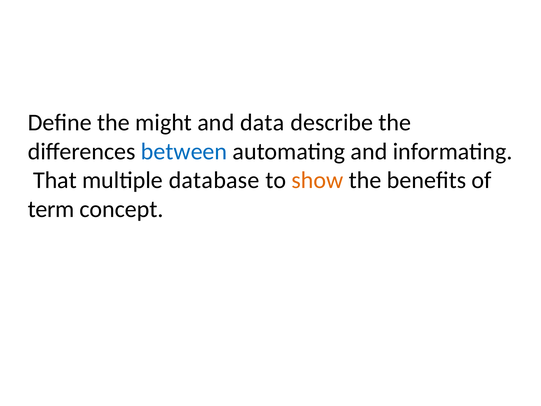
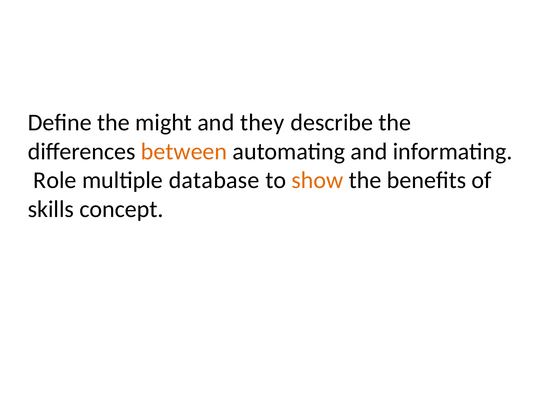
data: data -> they (262, 122)
between colour: blue -> orange (184, 151)
That: That -> Role (55, 180)
term: term -> skills (51, 209)
